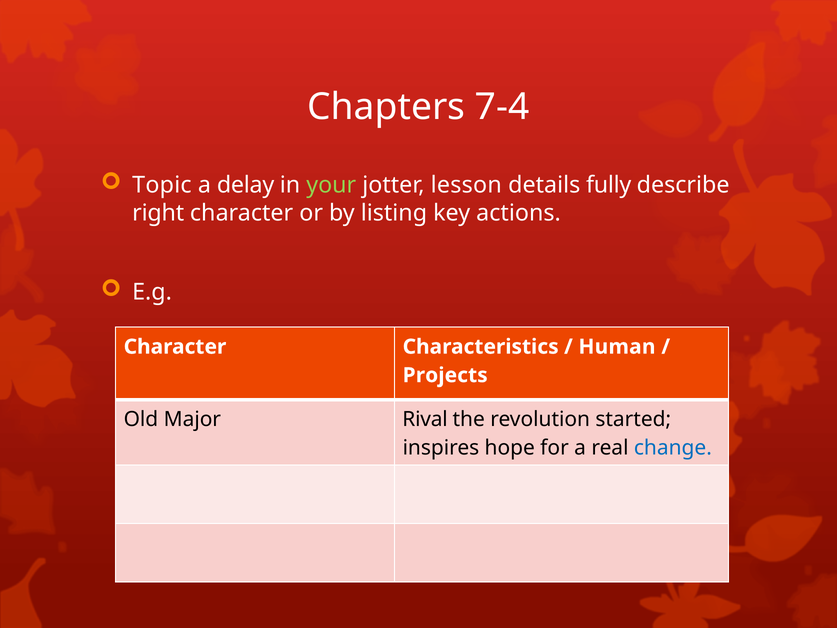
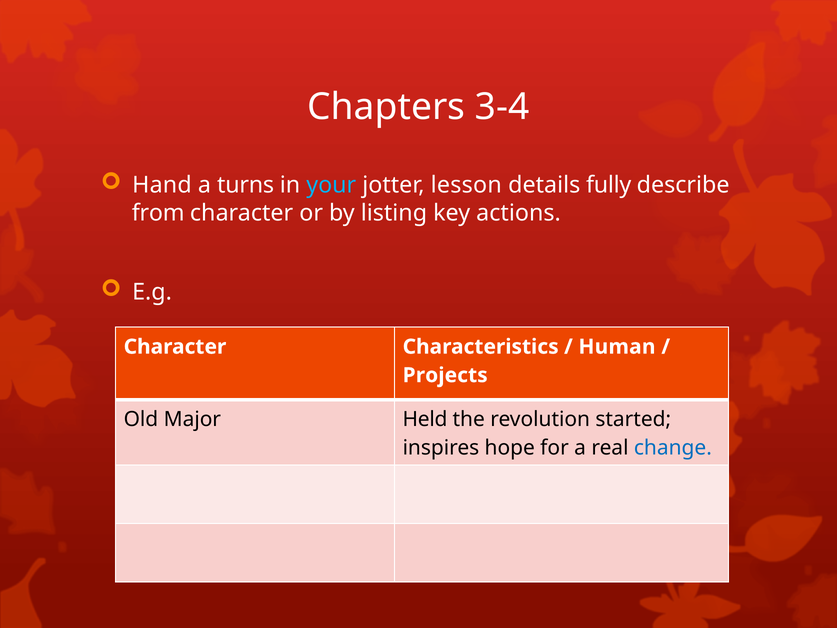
7-4: 7-4 -> 3-4 (502, 107)
Topic: Topic -> Hand (162, 185)
delay: delay -> turns (246, 185)
your colour: light green -> light blue (331, 185)
right: right -> from (158, 213)
Rival: Rival -> Held (425, 419)
